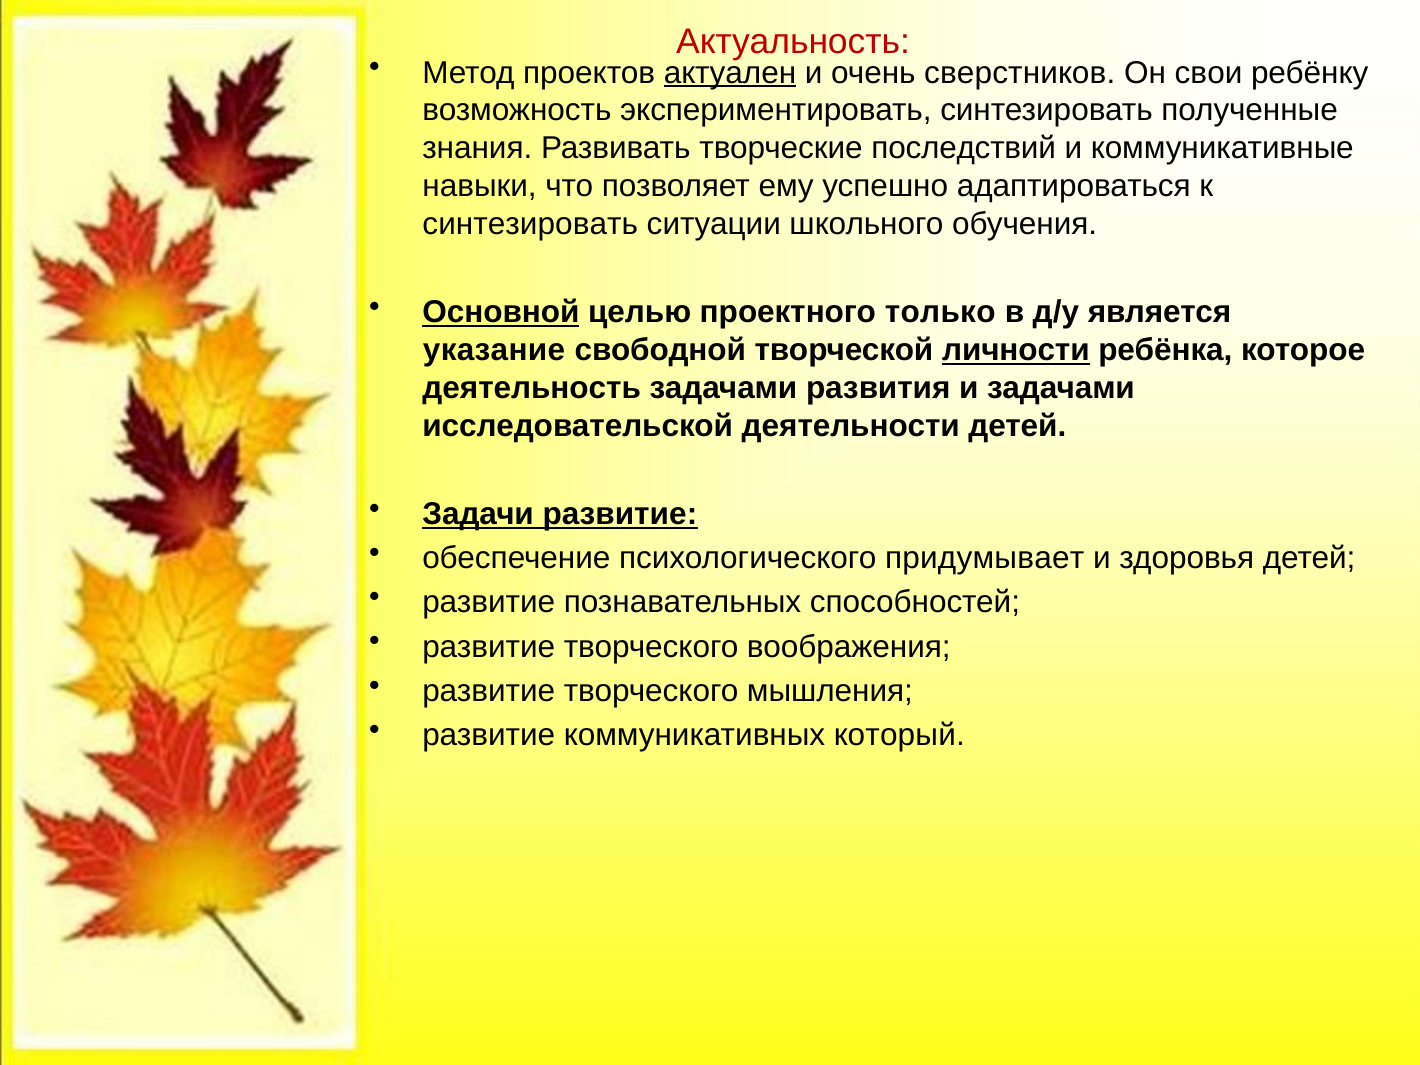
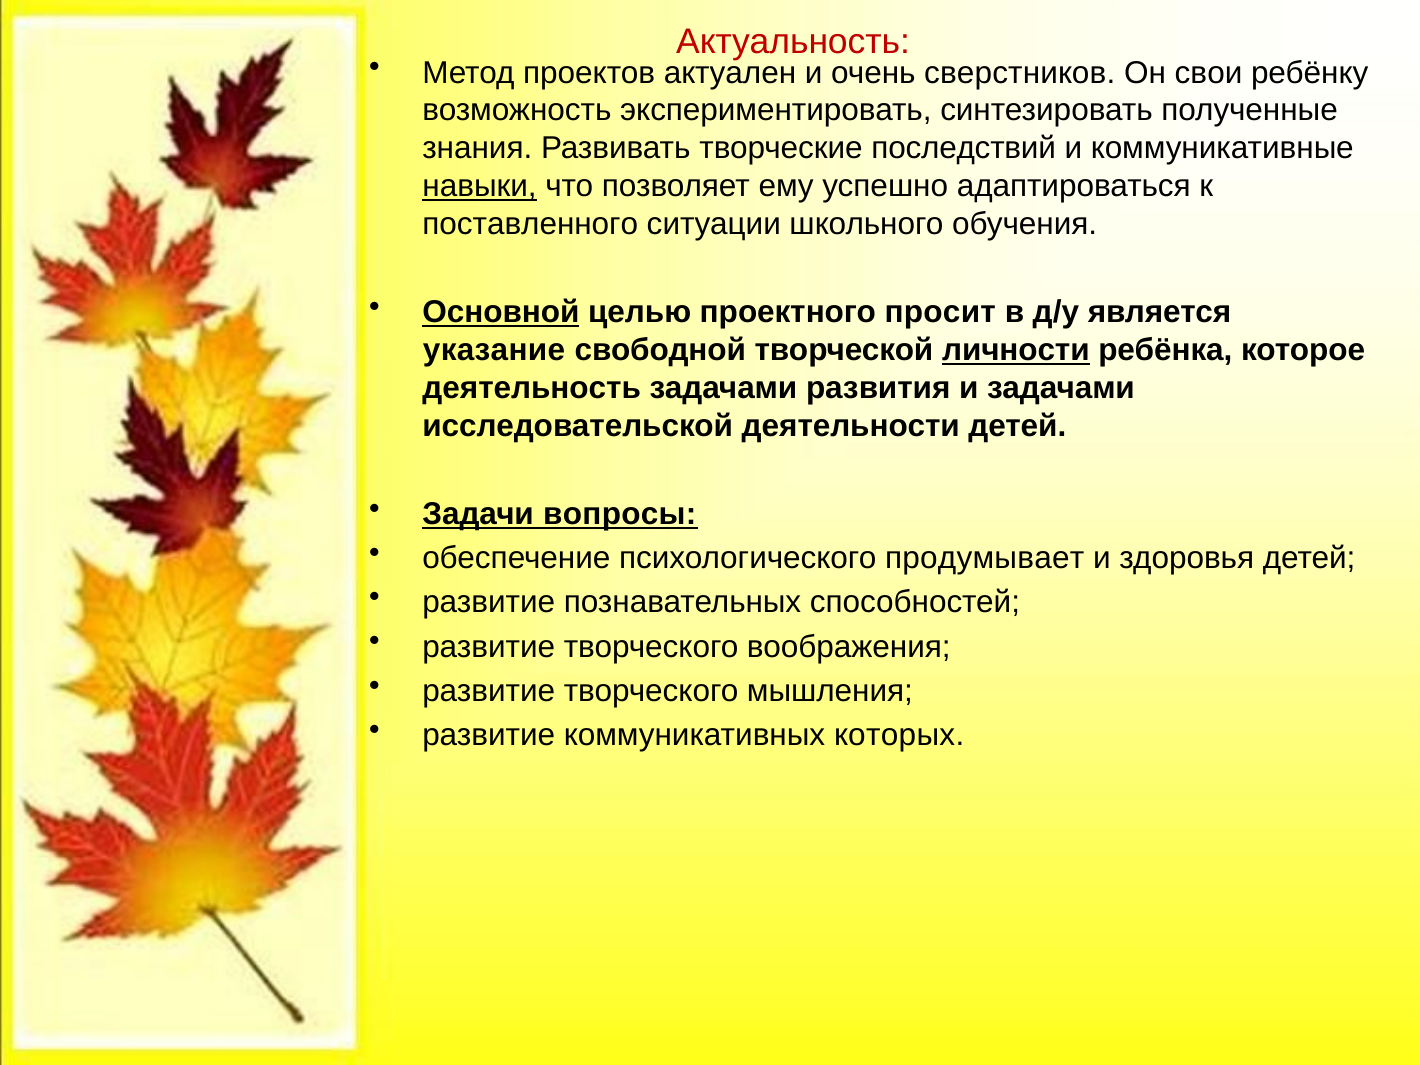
актуален underline: present -> none (730, 73)
навыки underline: none -> present (480, 186)
синтезировать: синтезировать -> поставленного (530, 224)
только: только -> просит (940, 312)
Задачи развитие: развитие -> вопросы (620, 514)
придумывает: придумывает -> продумывает (985, 558)
который: который -> которых (899, 735)
